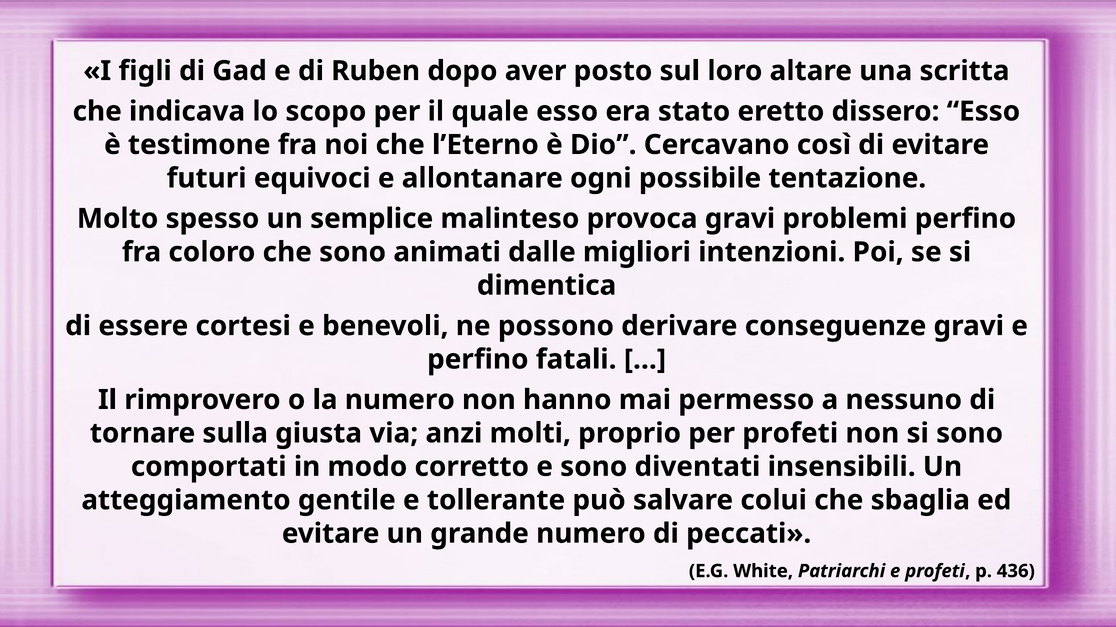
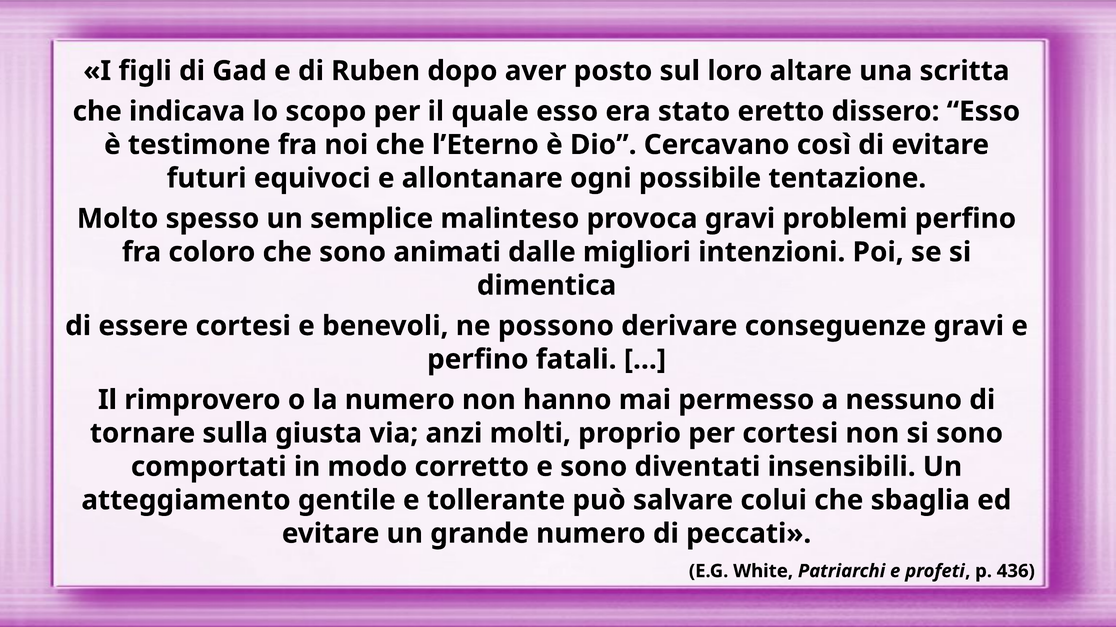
per profeti: profeti -> cortesi (790, 434)
